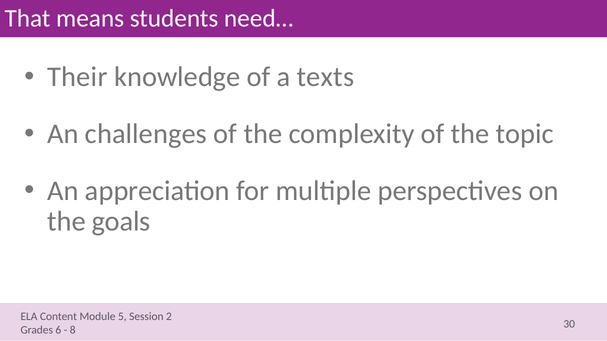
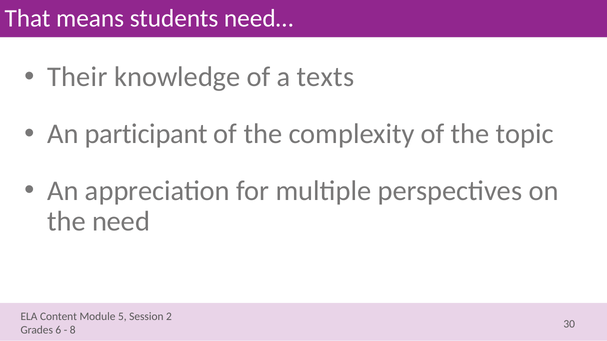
challenges: challenges -> participant (146, 134)
goals: goals -> need (121, 222)
